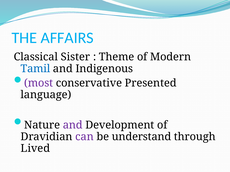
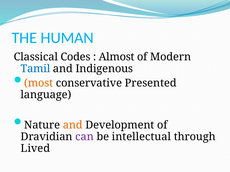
AFFAIRS: AFFAIRS -> HUMAN (67, 38)
Sister: Sister -> Codes (75, 57)
Theme: Theme -> Almost (117, 57)
most colour: purple -> orange (39, 83)
and colour: purple -> orange (73, 125)
understand: understand -> intellectual (141, 137)
